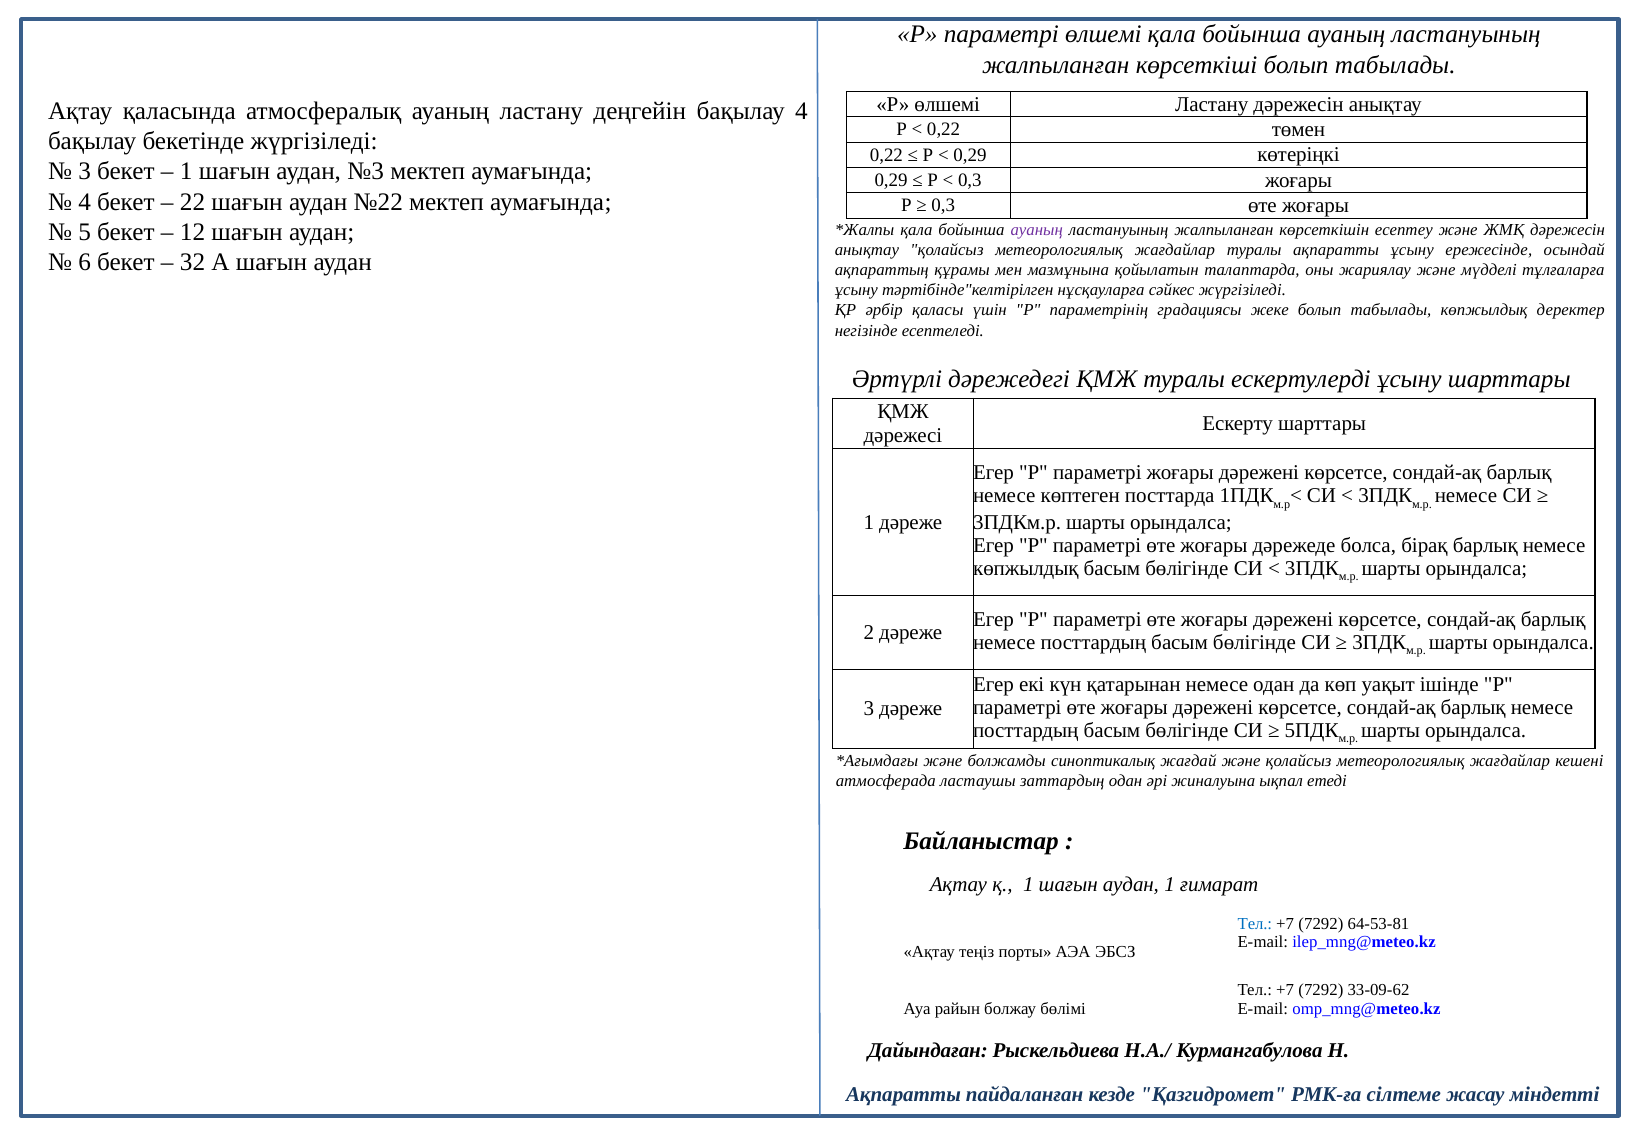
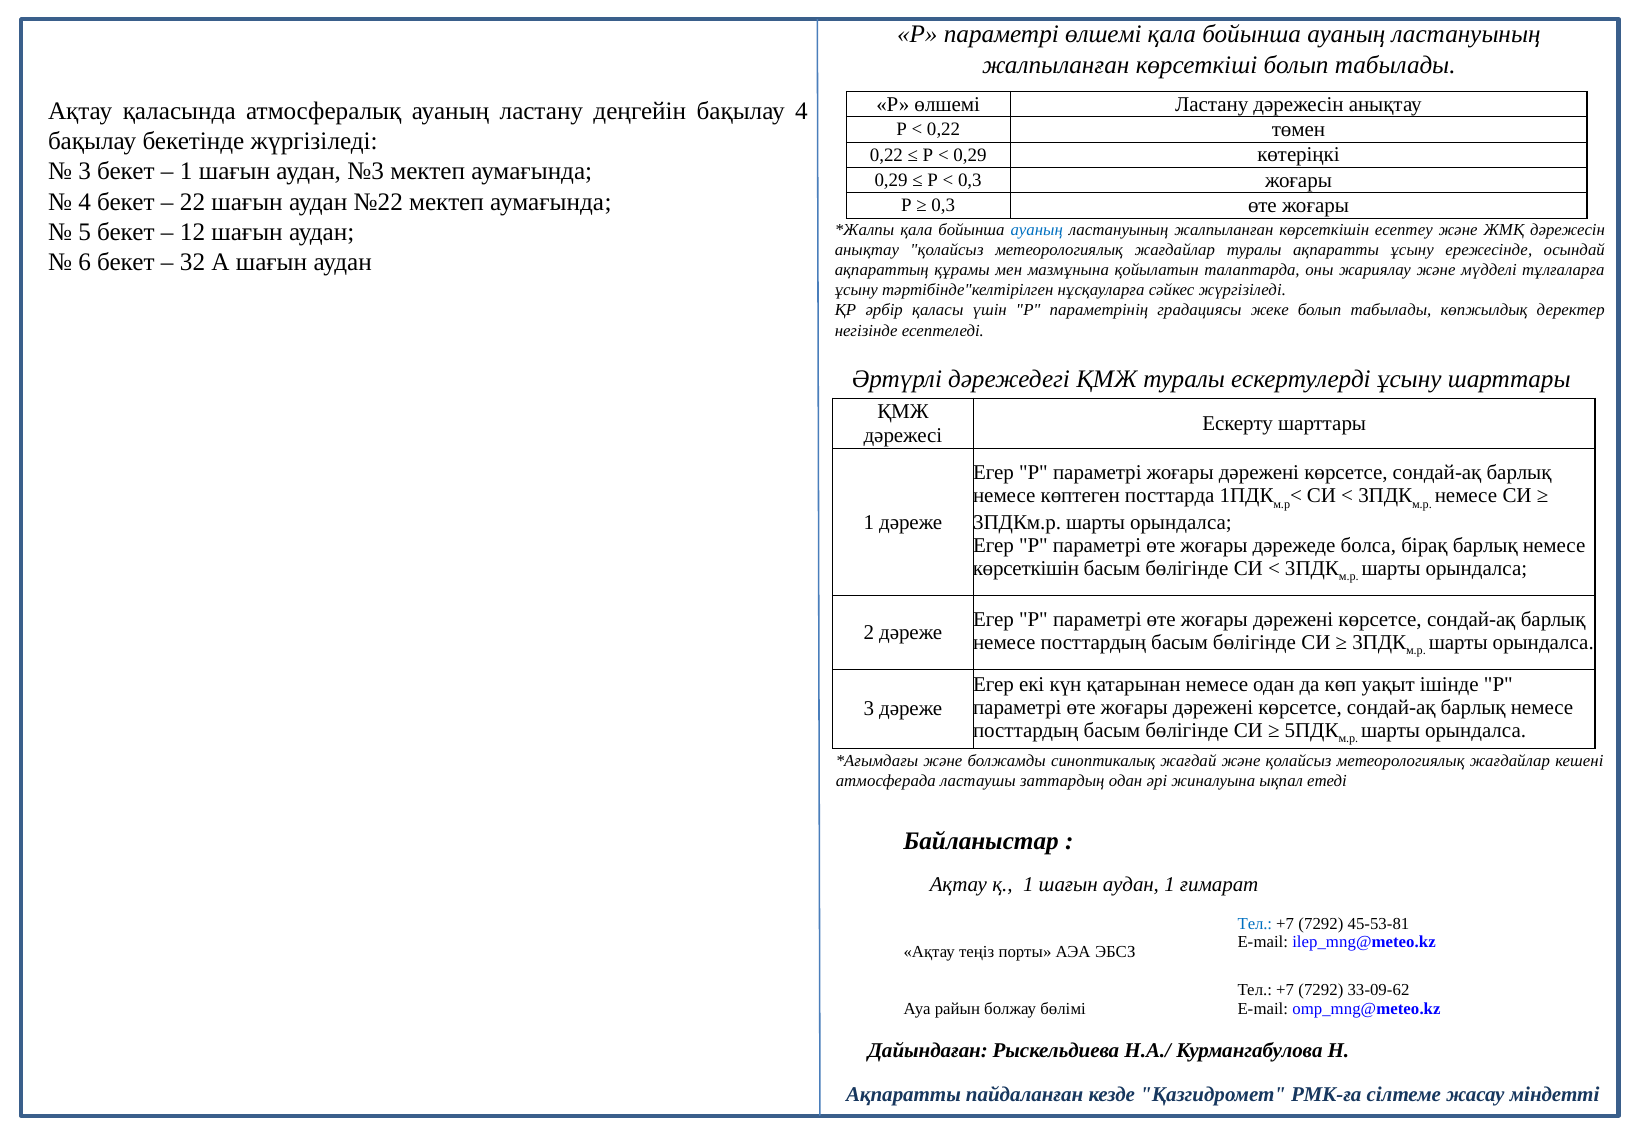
ауаның colour: purple -> blue (1037, 230)
көпжылдық: көпжылдық -> көрсеткішін (1026, 569)
64-53-81: 64-53-81 -> 45-53-81 (1378, 924)
